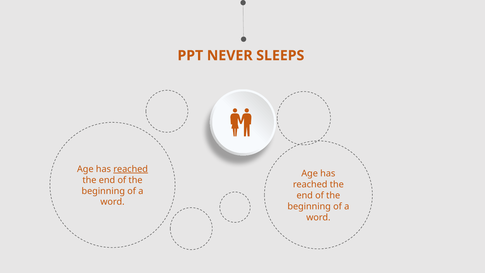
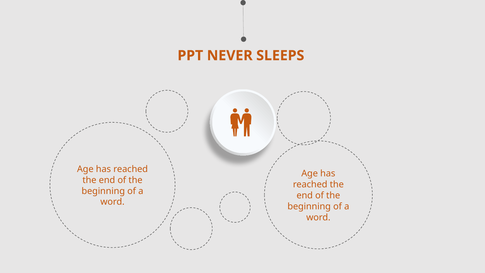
reached underline: present -> none (131, 169)
